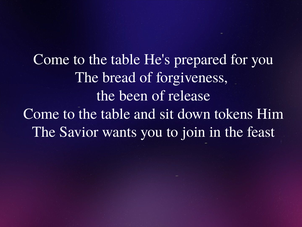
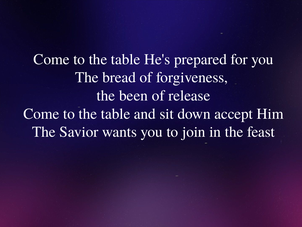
tokens: tokens -> accept (234, 114)
